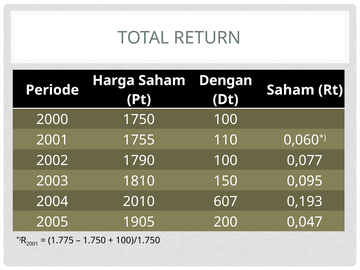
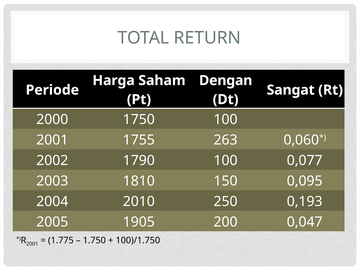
Saham: Saham -> Sangat (291, 90)
110: 110 -> 263 (226, 140)
607: 607 -> 250 (226, 201)
